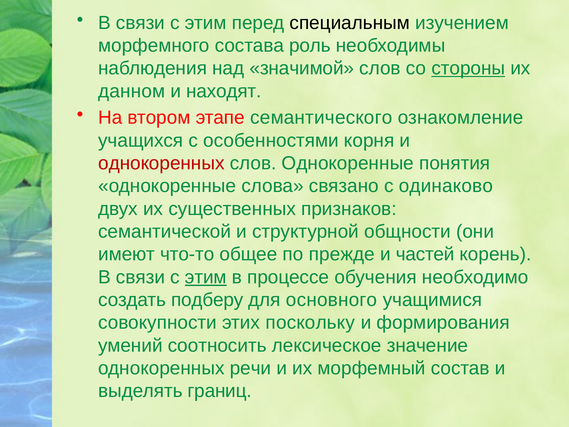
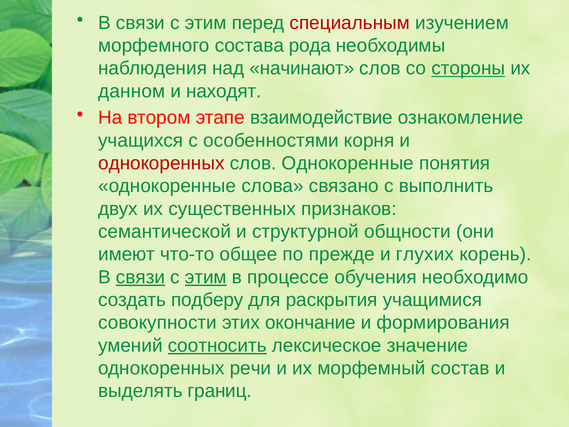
специальным colour: black -> red (350, 23)
роль: роль -> рода (310, 46)
значимой: значимой -> начинают (302, 68)
семантического: семантического -> взаимодействие (321, 118)
одинаково: одинаково -> выполнить (446, 186)
частей: частей -> глухих (425, 254)
связи underline: none -> present (140, 277)
основного: основного -> раскрытия (332, 300)
поскольку: поскольку -> окончание (310, 322)
соотносить underline: none -> present (217, 345)
